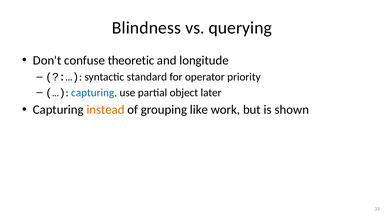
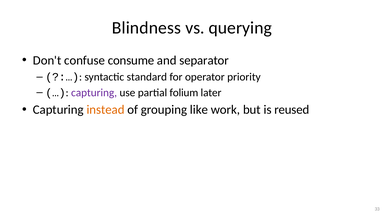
theoretic: theoretic -> consume (131, 60)
longitude: longitude -> separator (204, 60)
capturing colour: blue -> purple (94, 93)
object: object -> folium (184, 93)
shown: shown -> reused (292, 110)
